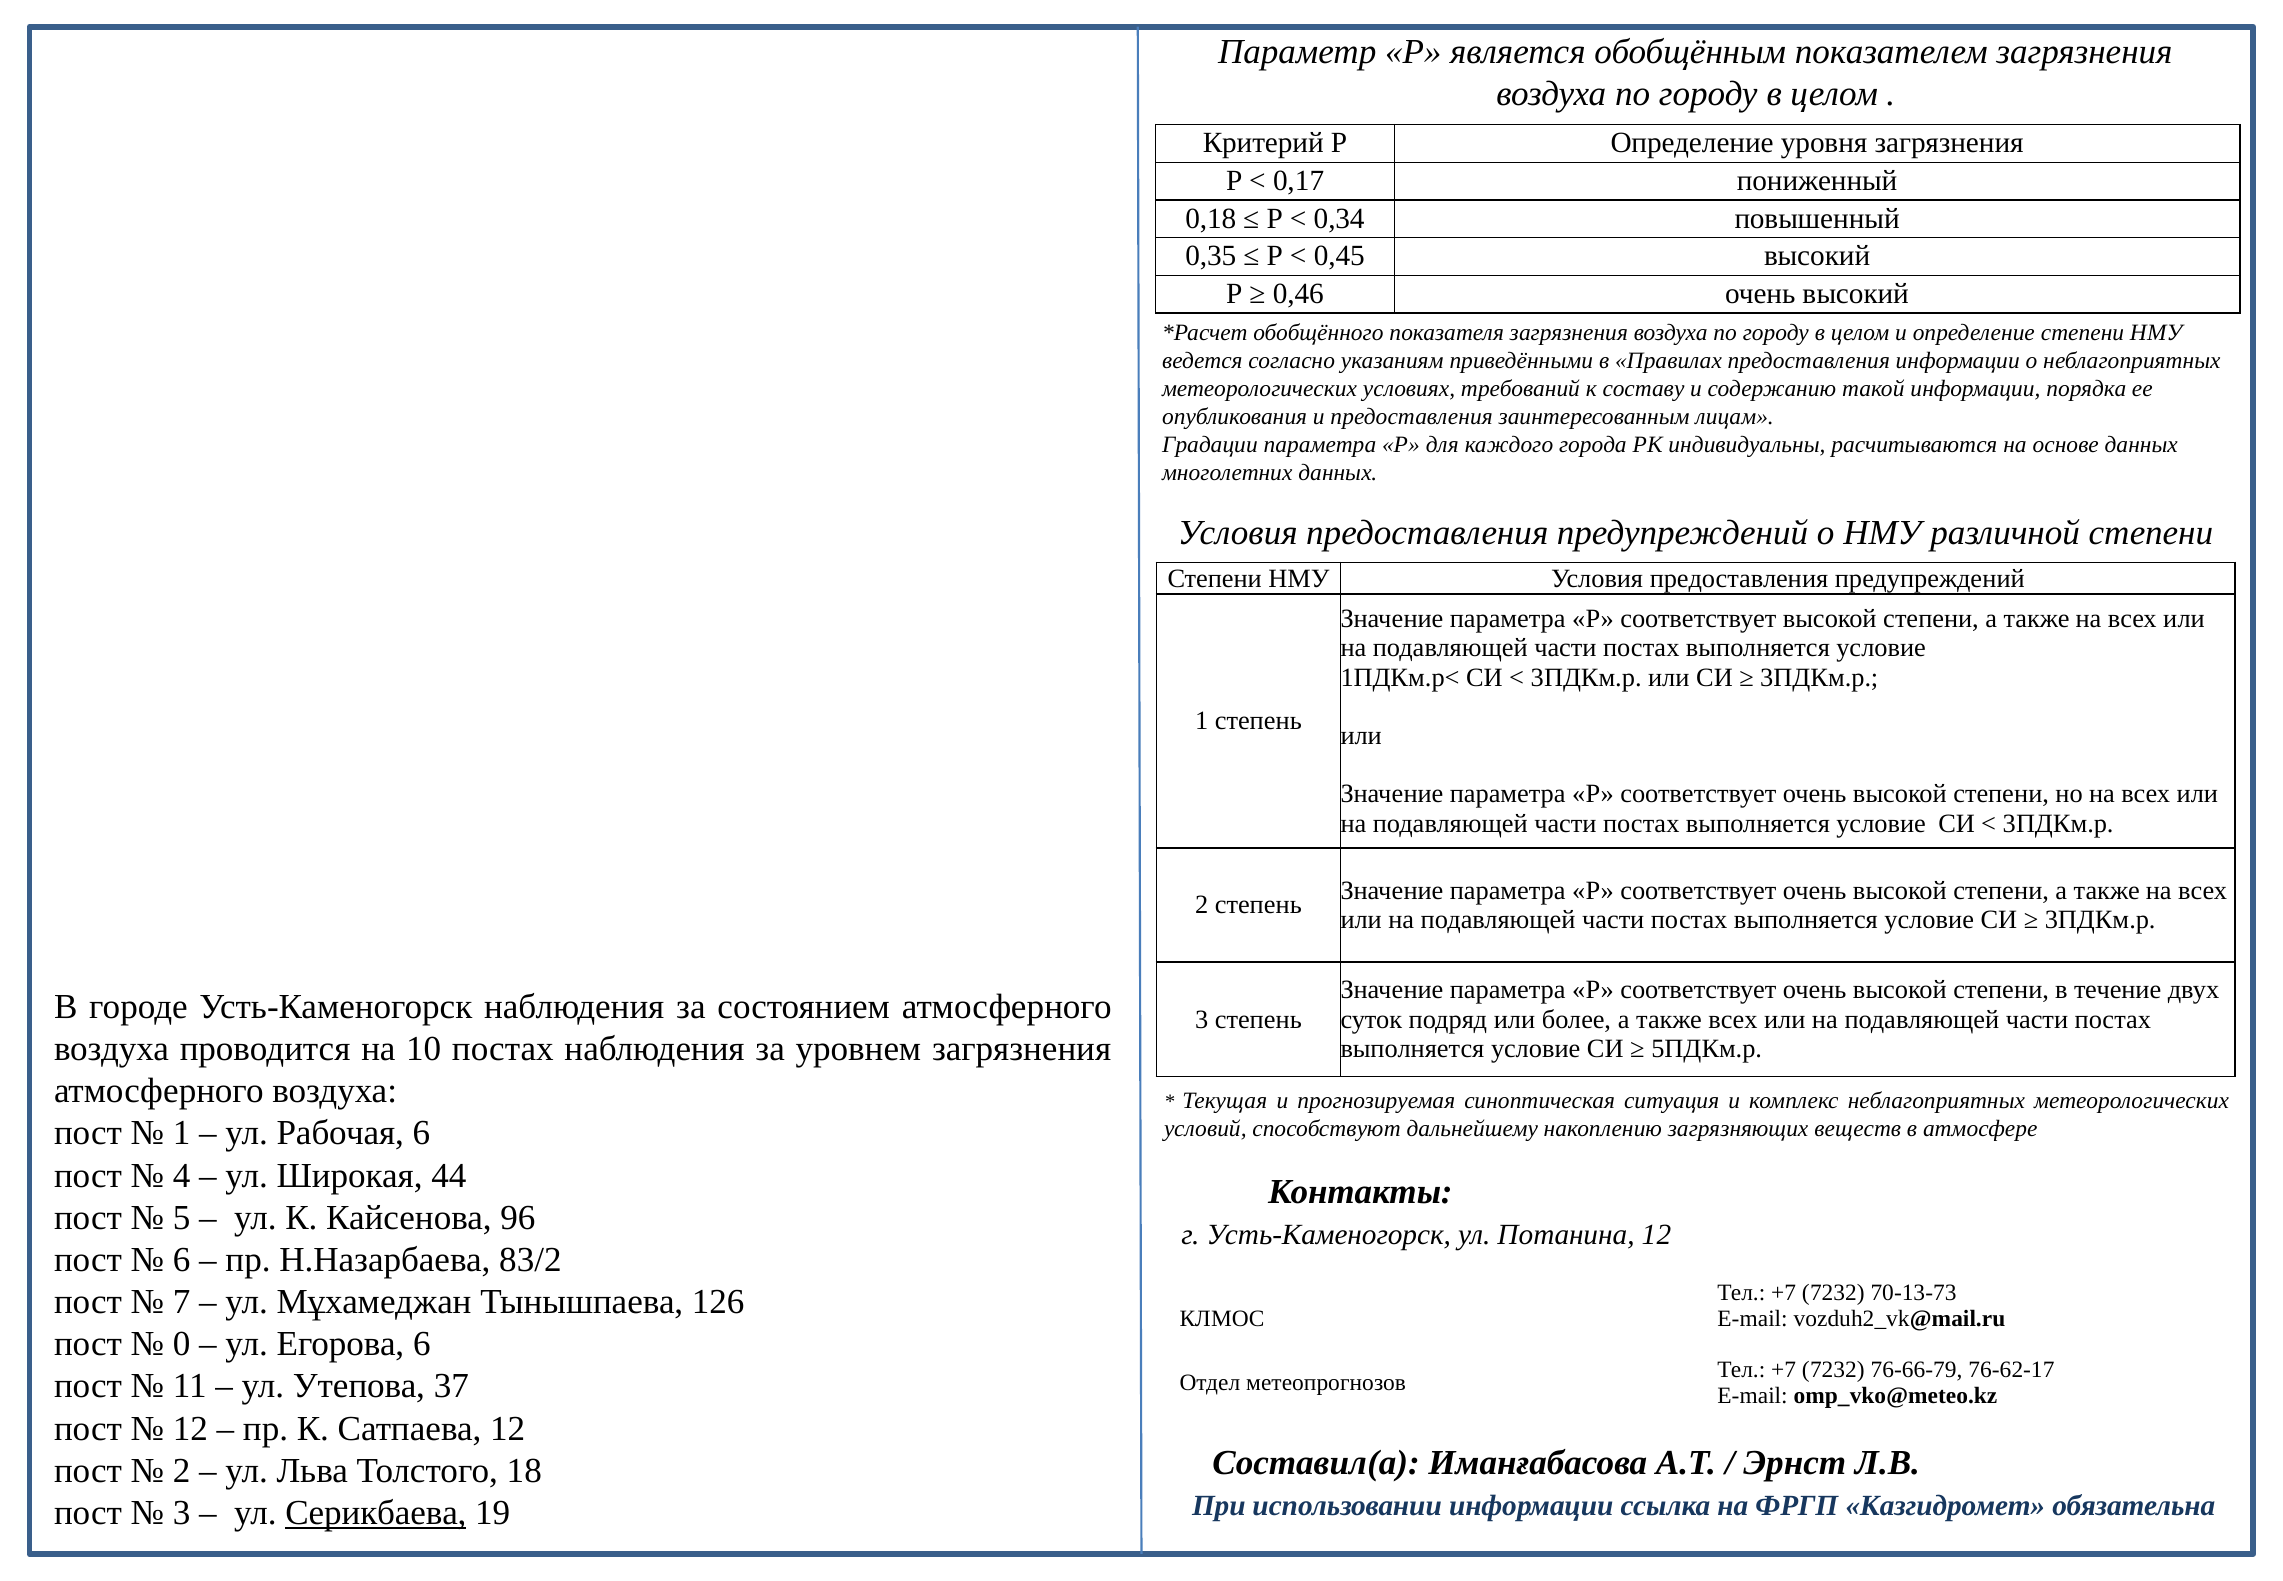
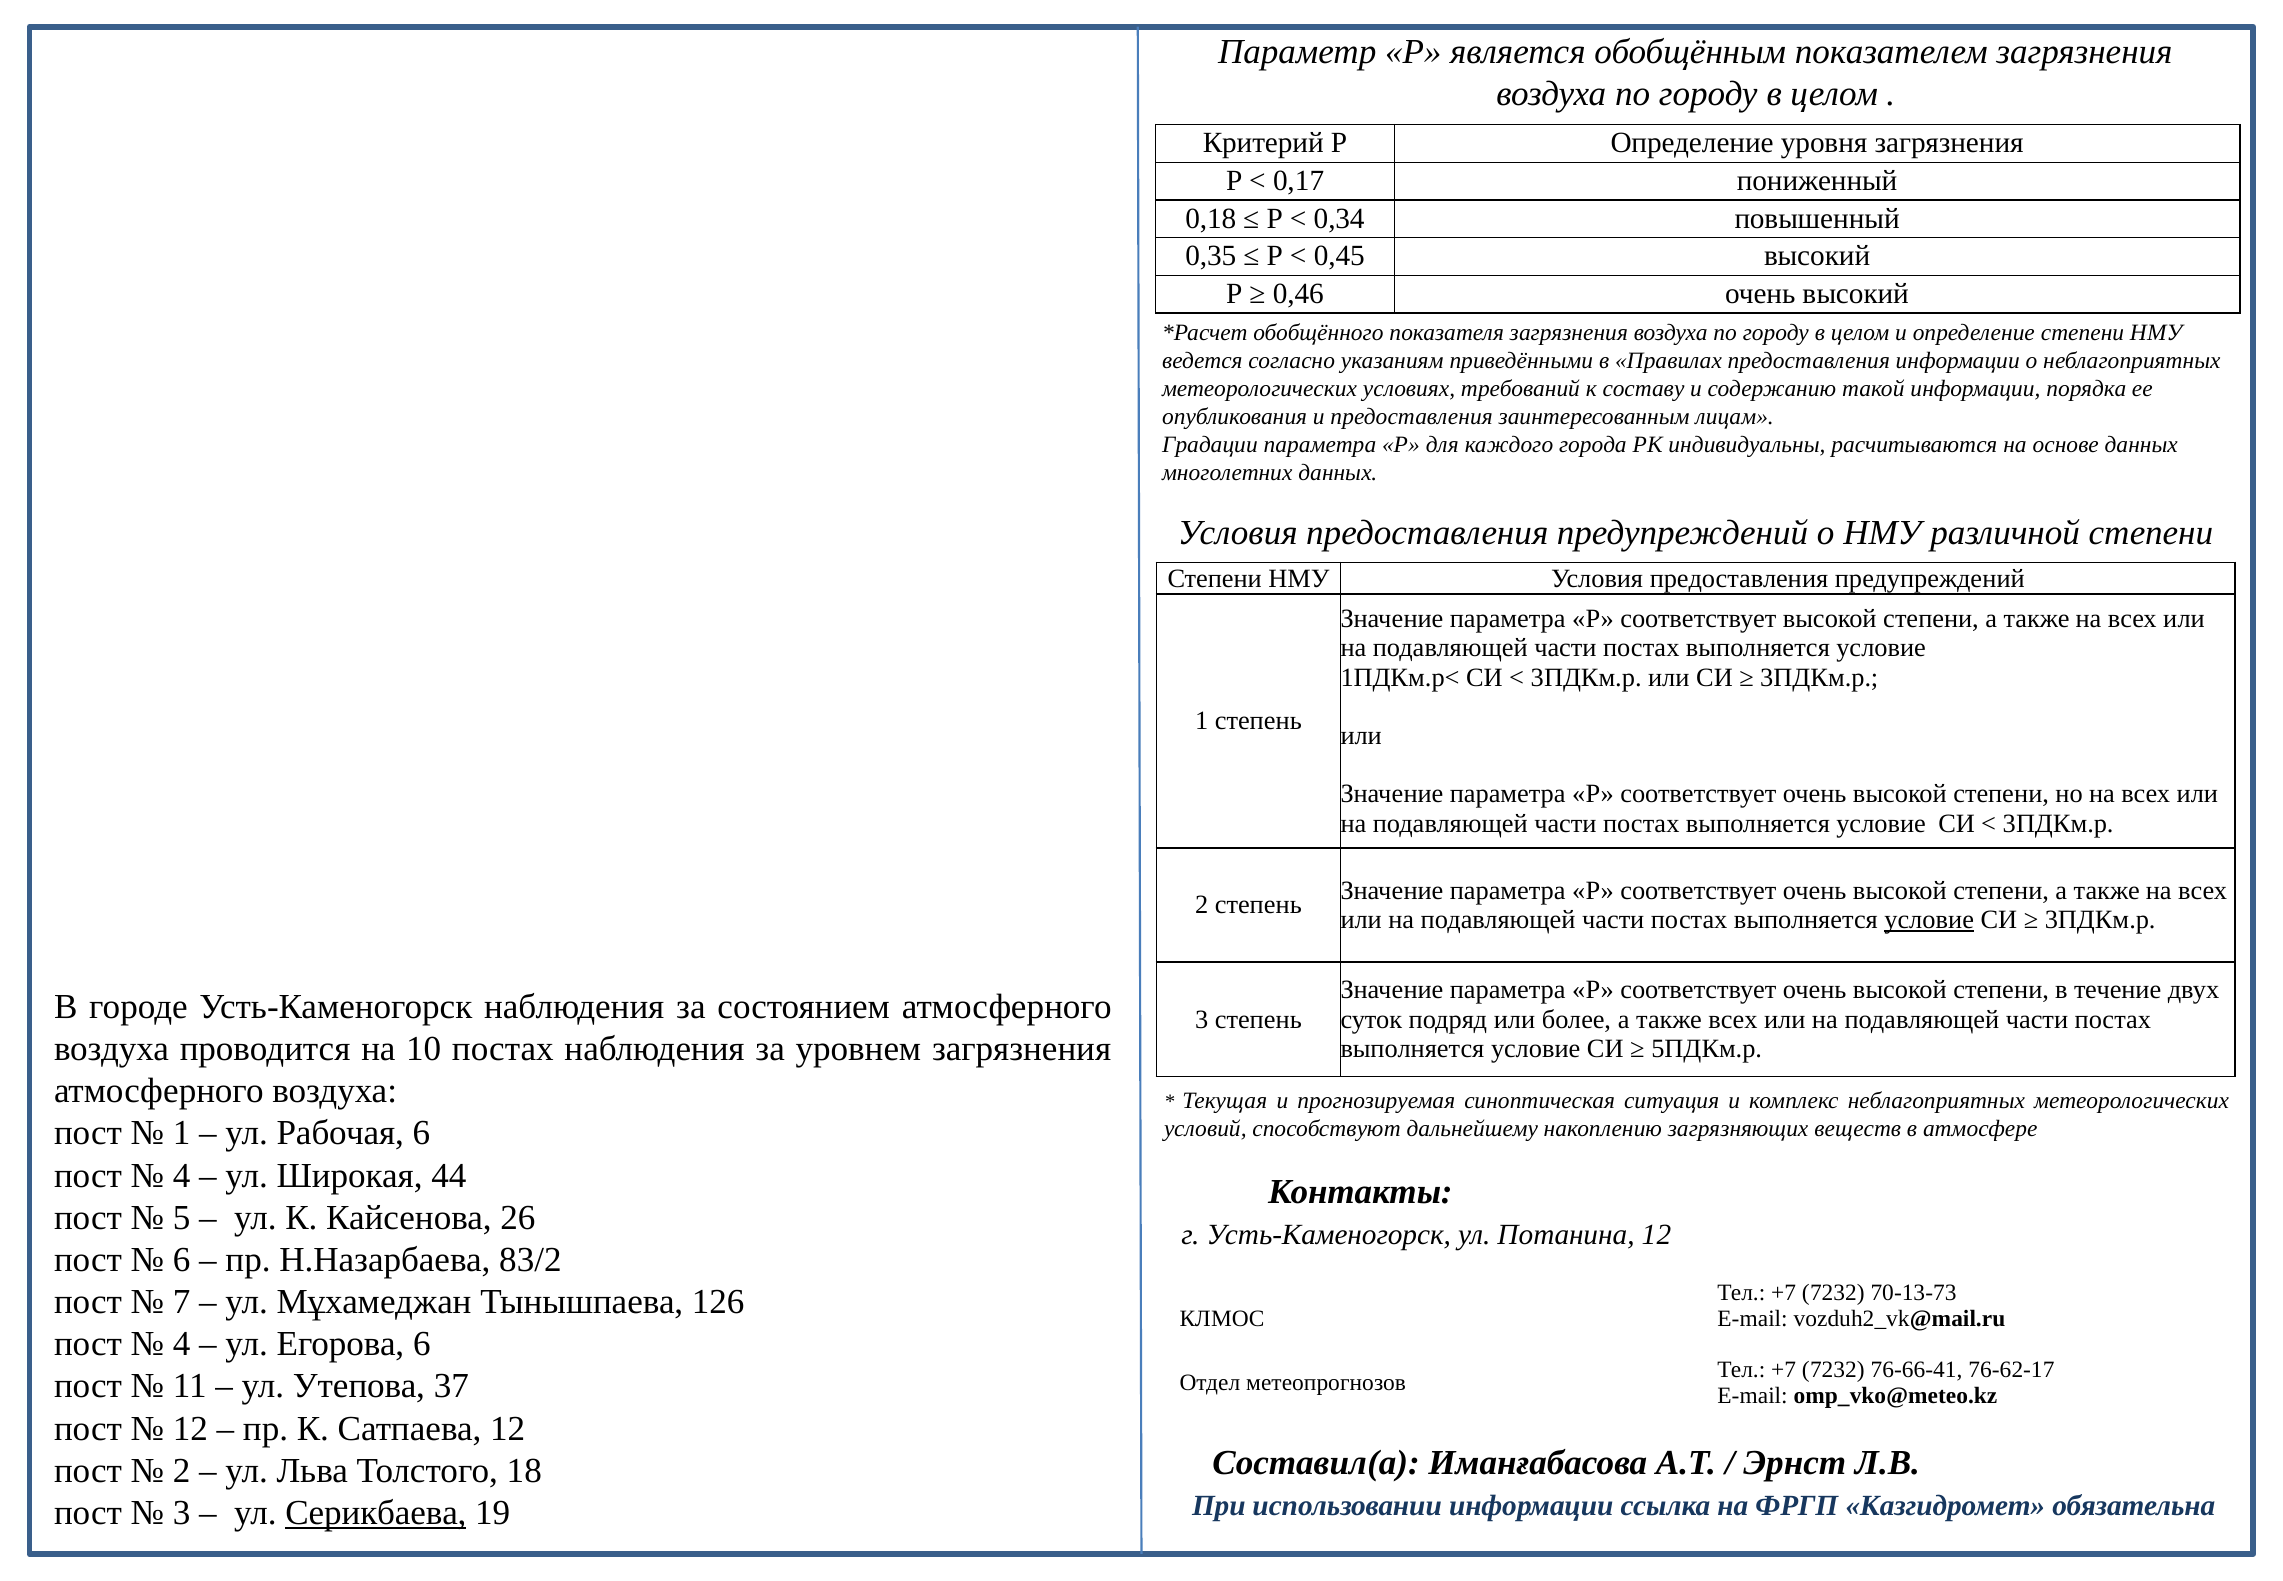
условие underline: none -> present (1929, 920)
96: 96 -> 26 (518, 1217)
0: 0 -> 4 (182, 1344)
76-66-79: 76-66-79 -> 76-66-41 (1917, 1370)
